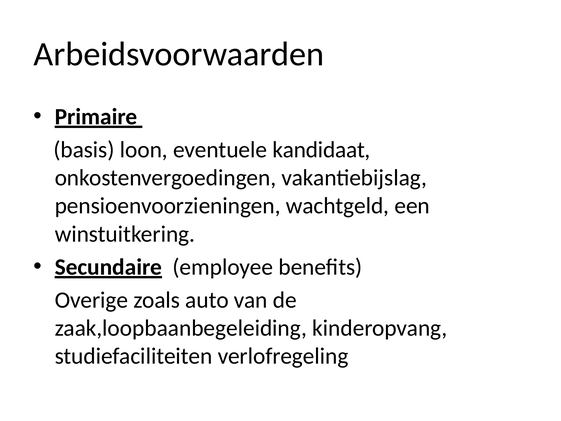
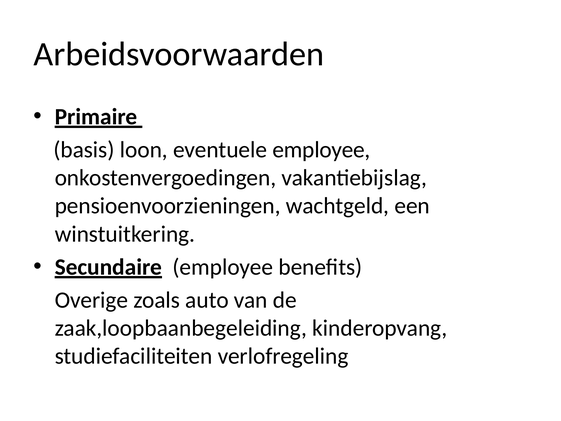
eventuele kandidaat: kandidaat -> employee (321, 150)
